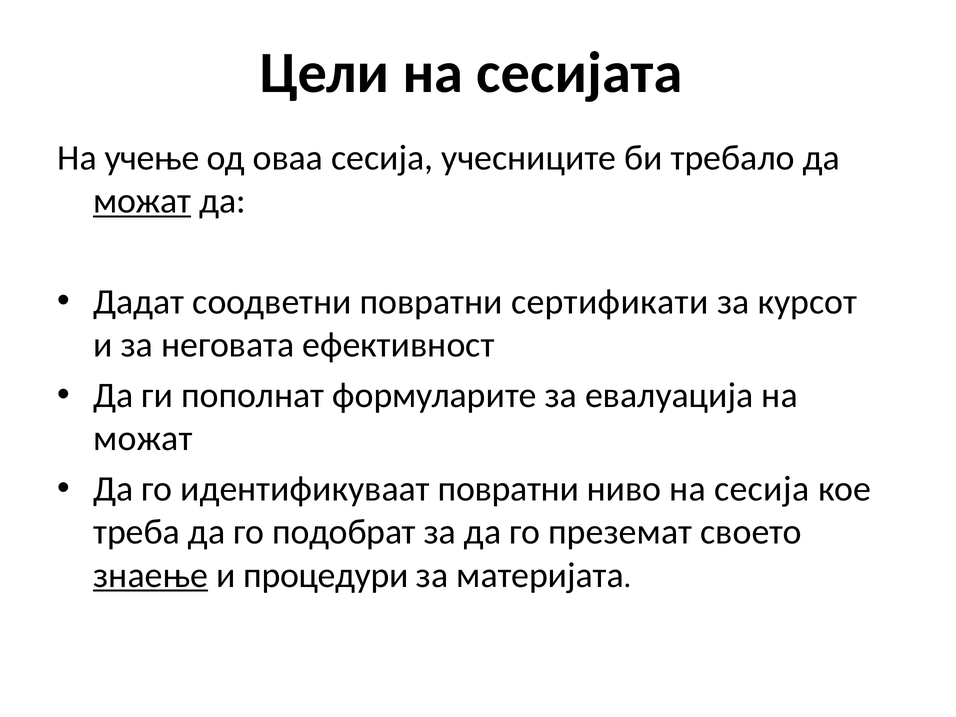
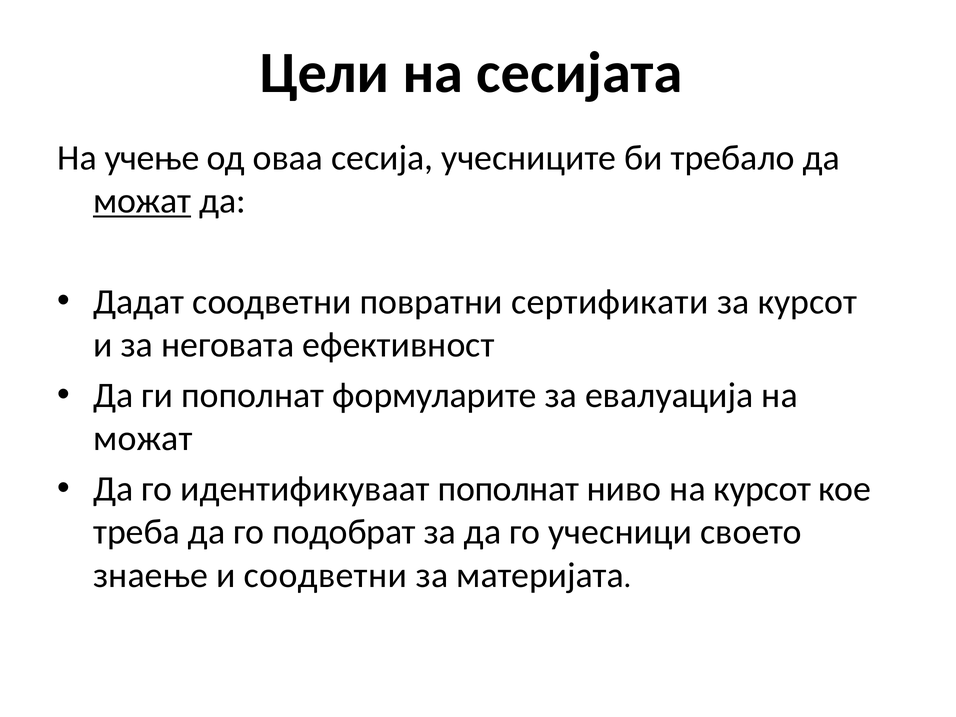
идентификуваат повратни: повратни -> пополнат (508, 489)
на сесија: сесија -> курсот (762, 489)
преземат: преземат -> учесници (620, 532)
знаење underline: present -> none (151, 575)
и процедури: процедури -> соодветни (325, 575)
